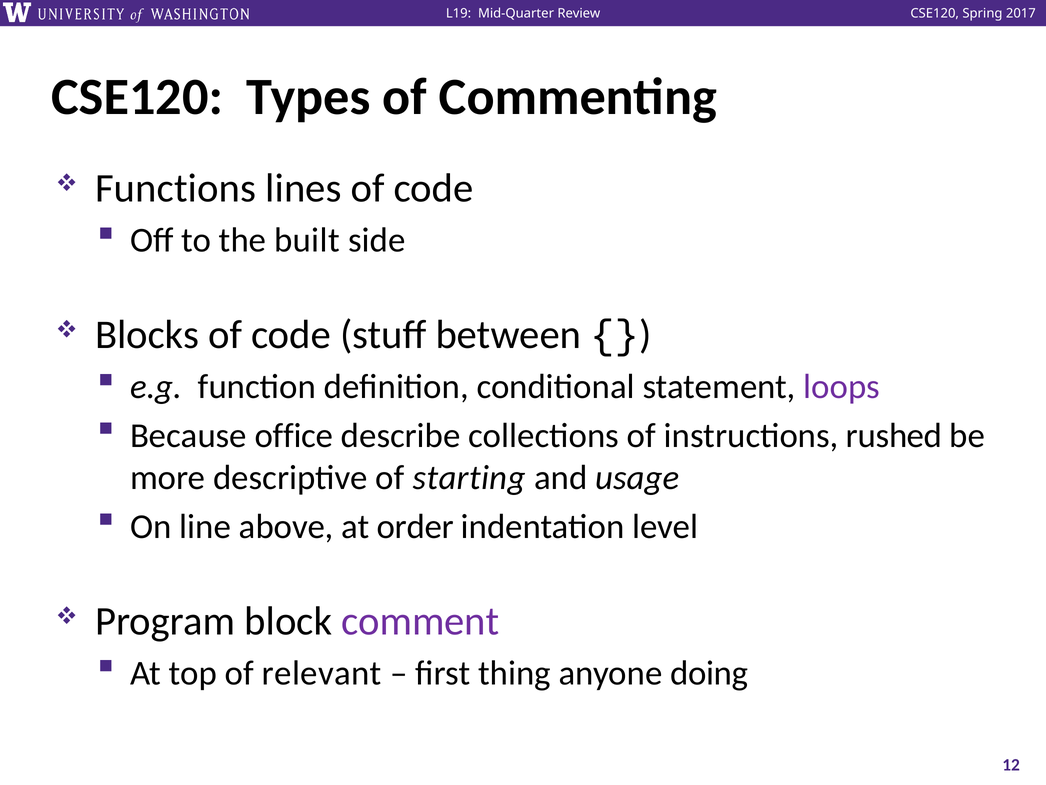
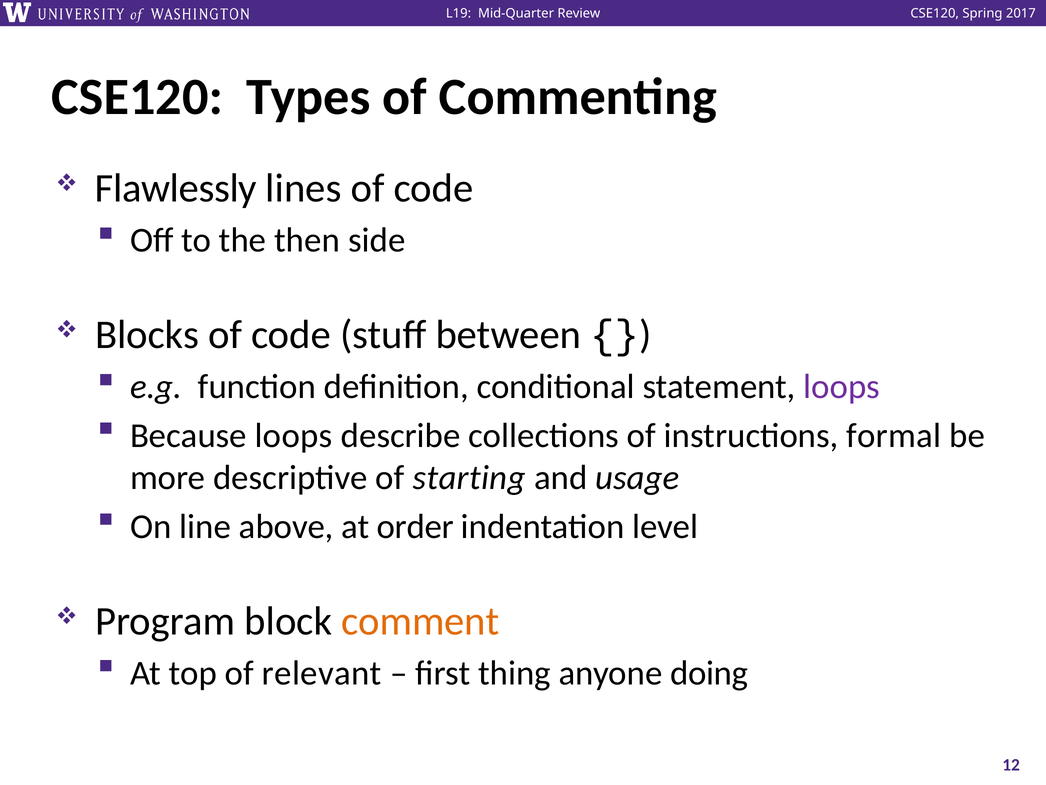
Functions: Functions -> Flawlessly (176, 188)
built: built -> then (307, 240)
Because office: office -> loops (294, 436)
rushed: rushed -> formal (894, 436)
comment colour: purple -> orange (420, 621)
